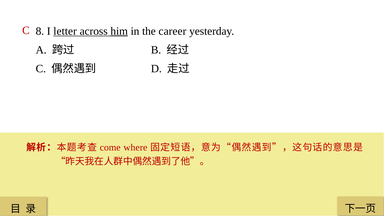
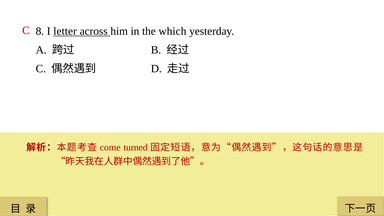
him underline: present -> none (119, 31)
career: career -> which (172, 31)
where: where -> turned (136, 147)
